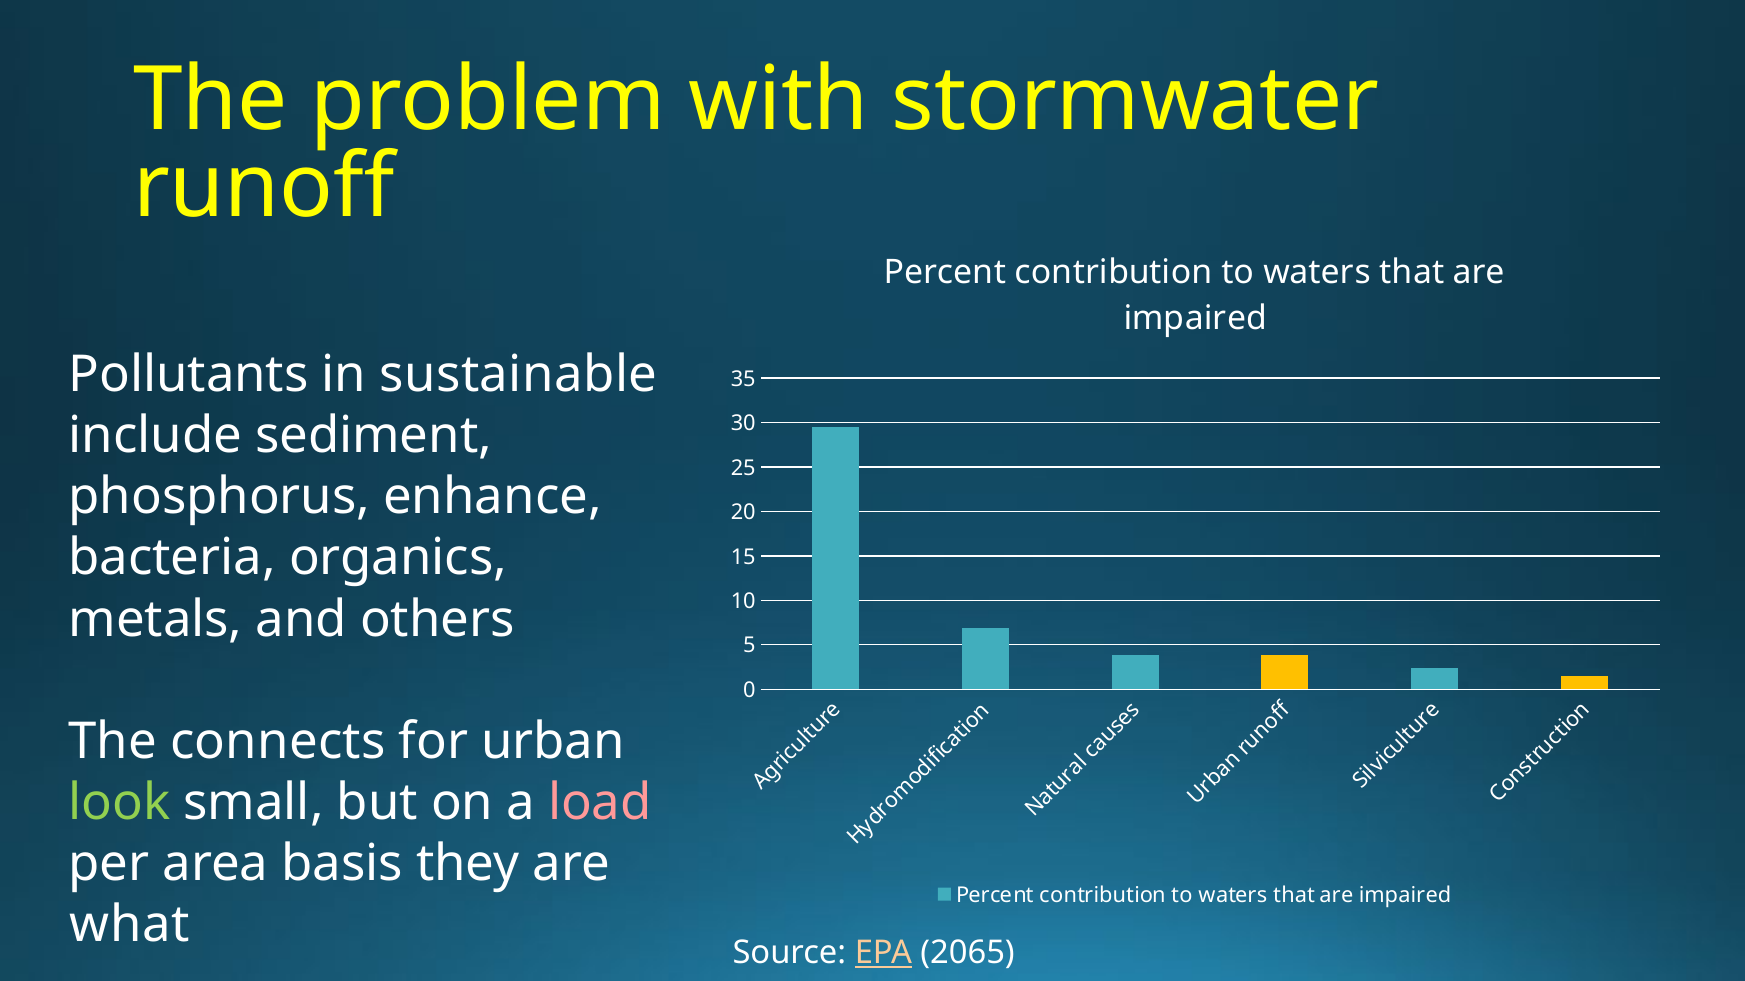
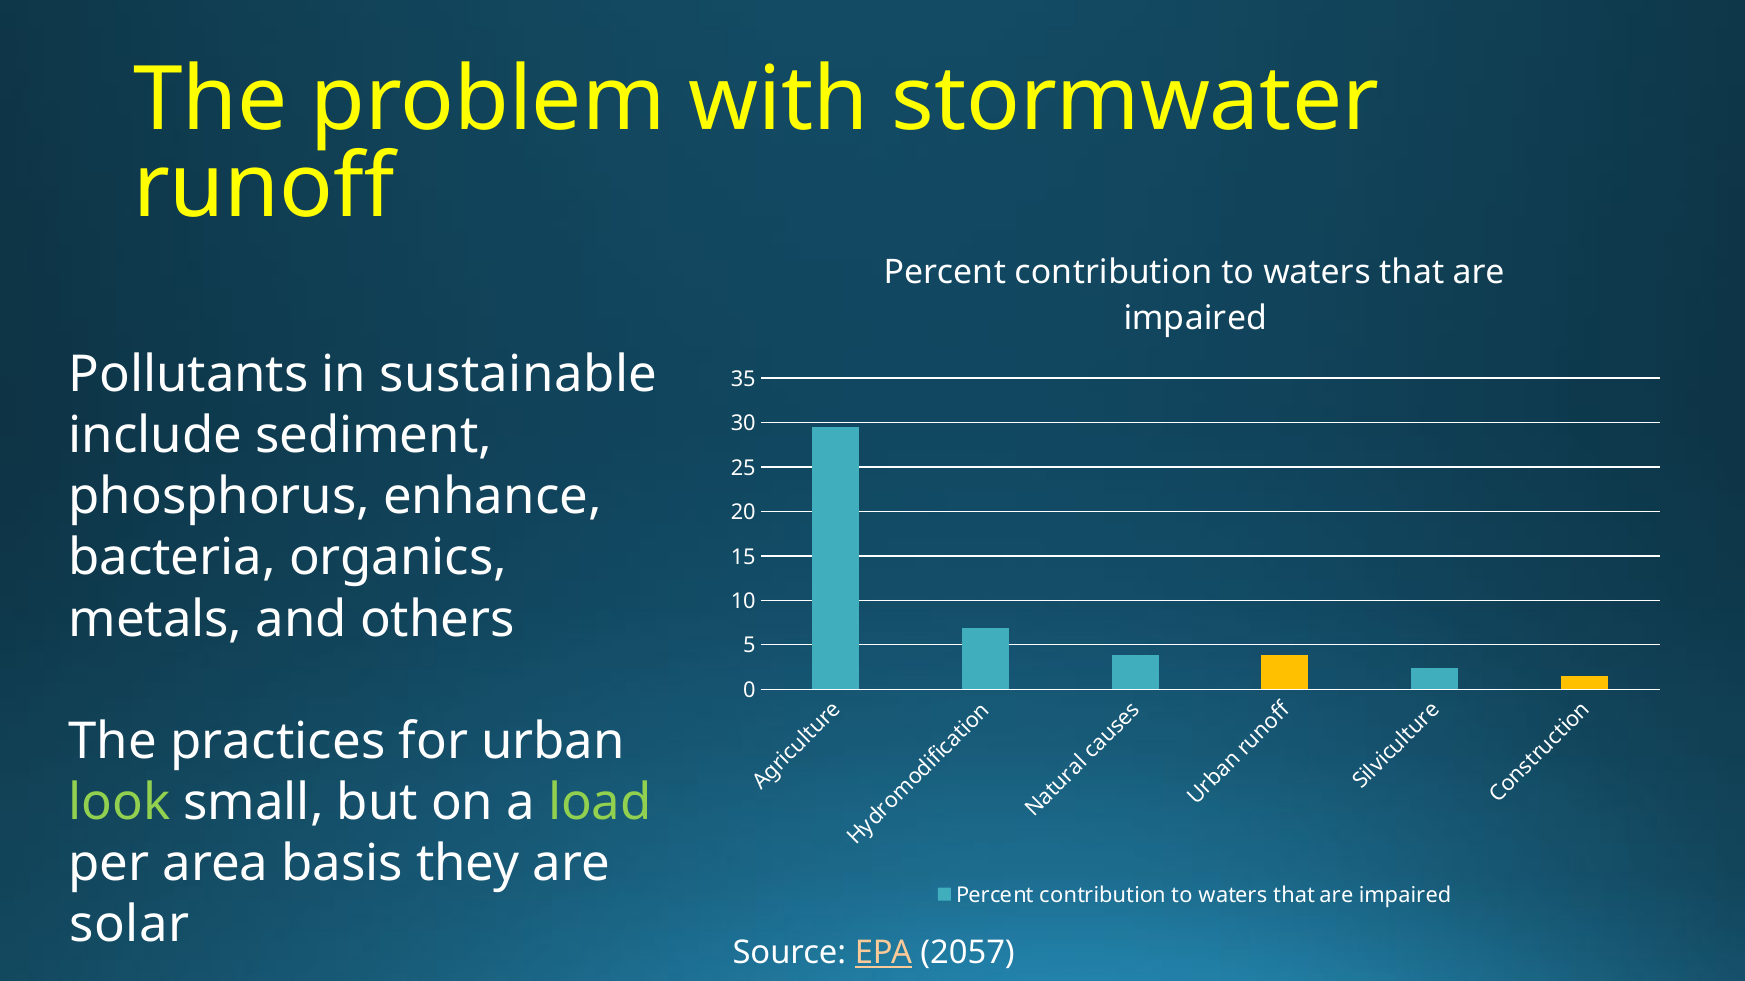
connects: connects -> practices (278, 742)
load colour: pink -> light green (600, 803)
what: what -> solar (130, 925)
2065: 2065 -> 2057 (968, 953)
